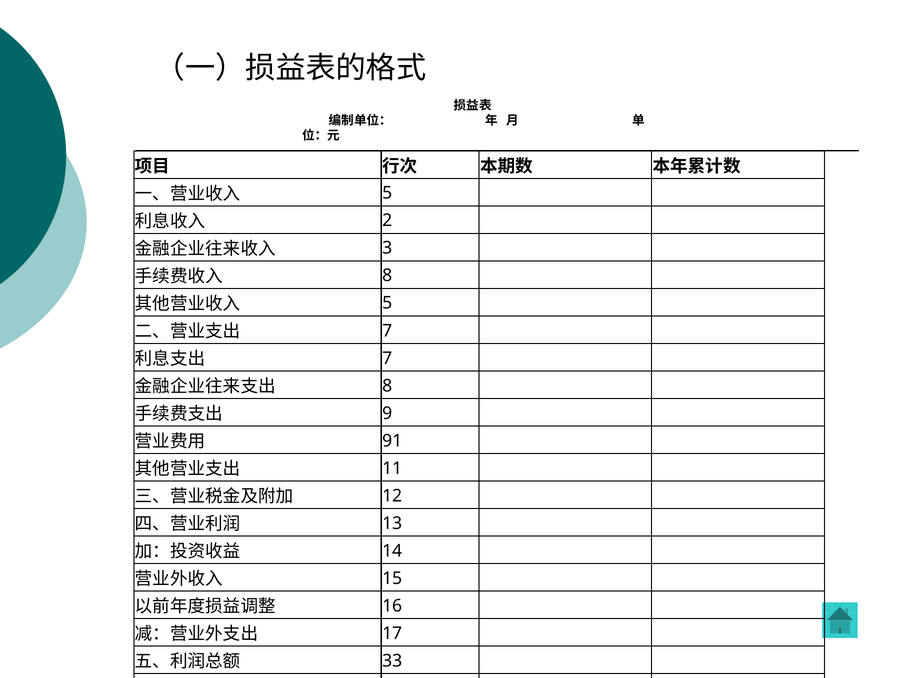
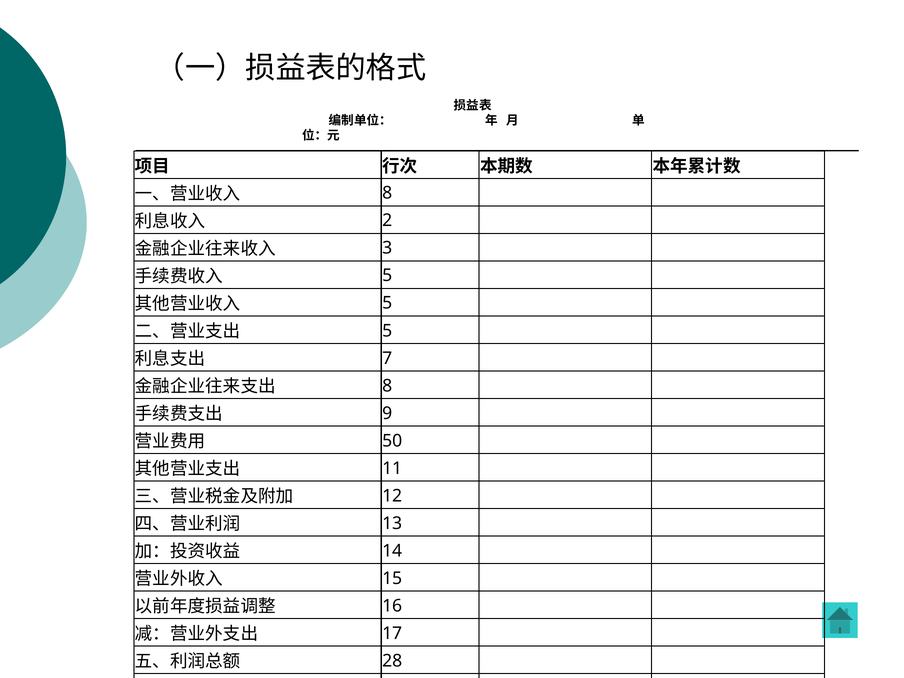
5: 5 -> 8 (387, 193)
8: 8 -> 5 (387, 276)
7: 7 -> 5 (387, 331)
91: 91 -> 50 (392, 441)
33: 33 -> 28 (392, 661)
